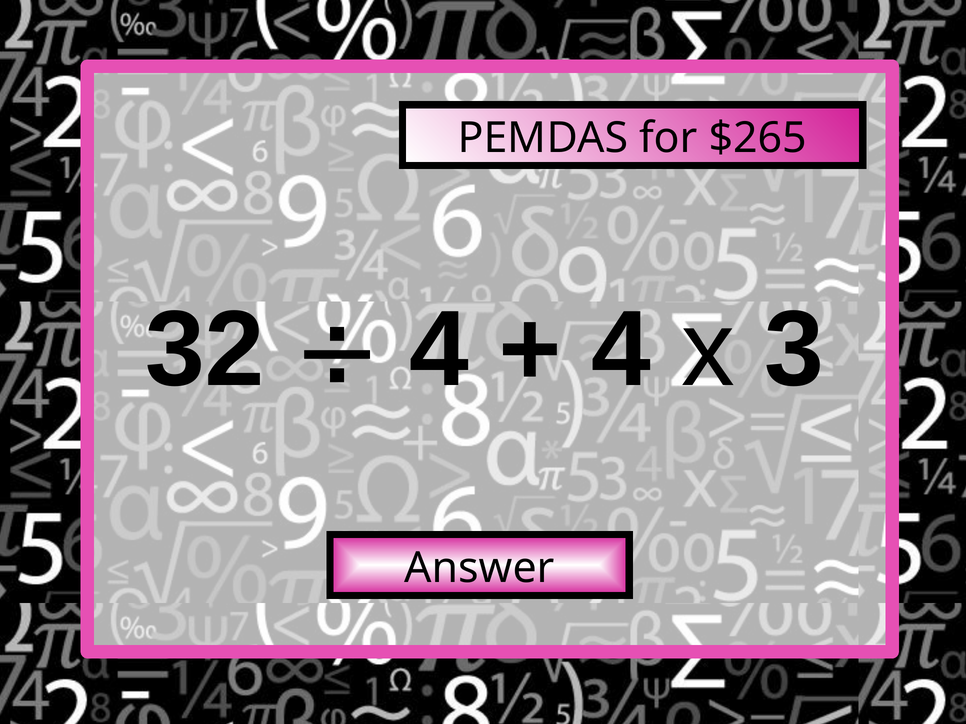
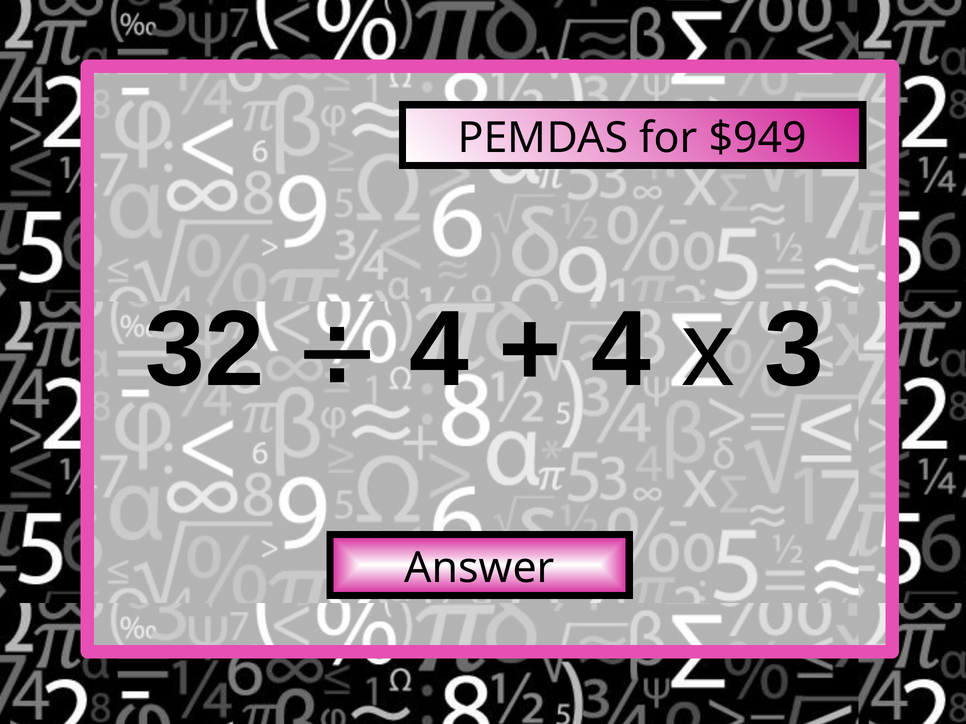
$265: $265 -> $949 (758, 138)
